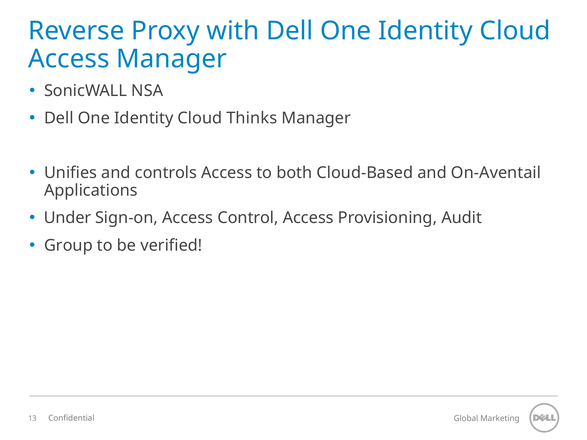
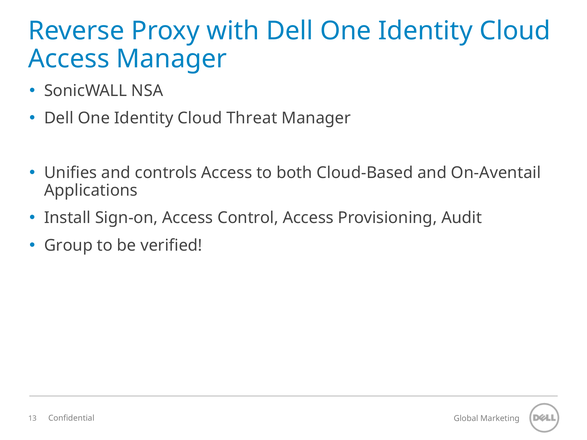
Thinks: Thinks -> Threat (252, 118)
Under: Under -> Install (67, 218)
